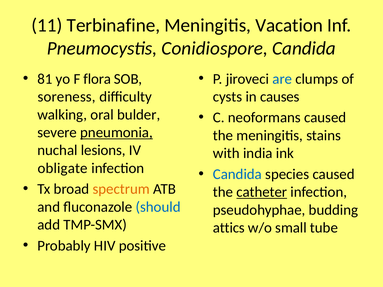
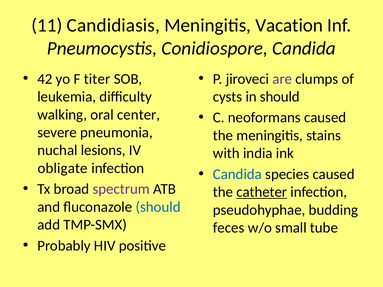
Terbinafine: Terbinafine -> Candidiasis (113, 25)
81: 81 -> 42 (45, 79)
flora: flora -> titer (97, 79)
are colour: blue -> purple (282, 79)
soreness: soreness -> leukemia (67, 97)
in causes: causes -> should (280, 97)
bulder: bulder -> center (139, 115)
pneumonia underline: present -> none (116, 133)
spectrum colour: orange -> purple (121, 189)
attics: attics -> feces (229, 228)
